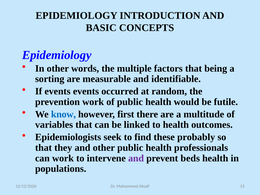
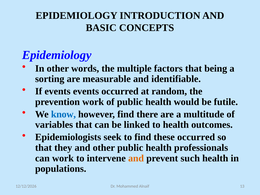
however first: first -> find (126, 114)
these probably: probably -> occurred (196, 137)
and colour: purple -> orange (136, 158)
beds: beds -> such (190, 158)
